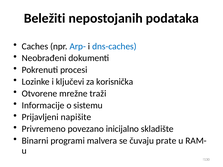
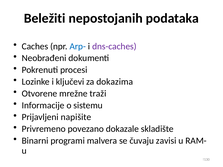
dns-caches colour: blue -> purple (114, 46)
korisnička: korisnička -> dokazima (115, 82)
inicijalno: inicijalno -> dokazale (122, 129)
prate: prate -> zavisi (166, 141)
